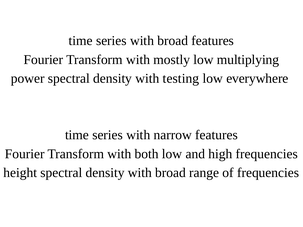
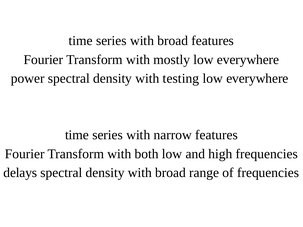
mostly low multiplying: multiplying -> everywhere (248, 60)
height: height -> delays (20, 173)
